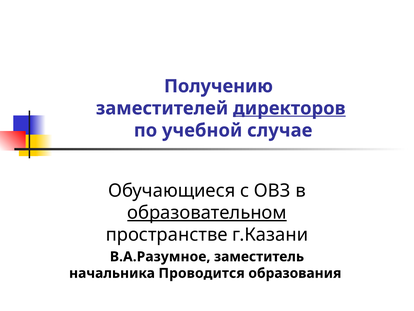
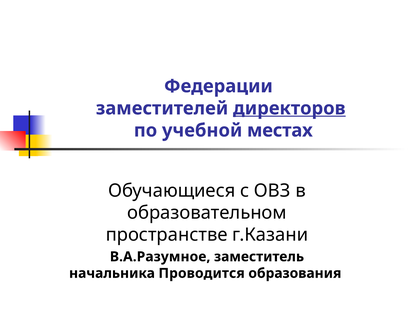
Получению: Получению -> Федерации (218, 86)
случае: случае -> местах (280, 130)
образовательном underline: present -> none (207, 212)
